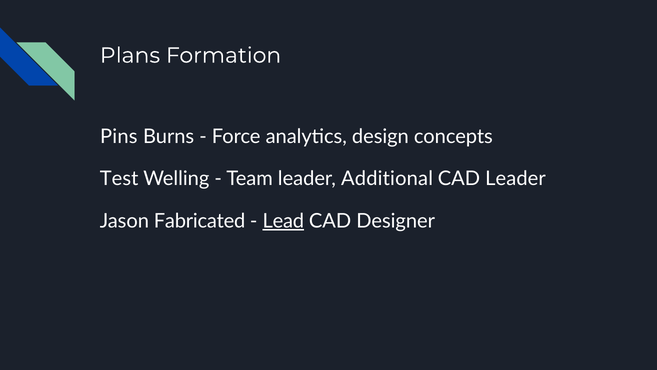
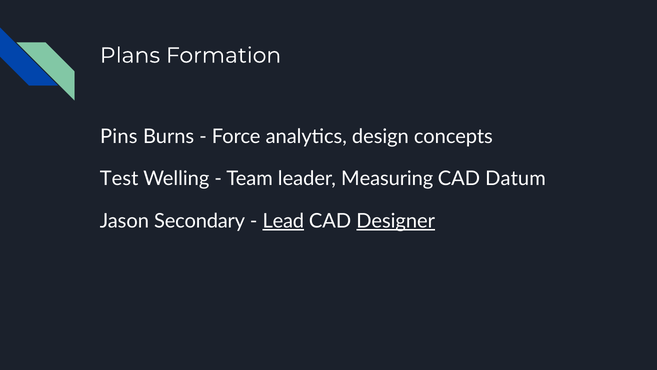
Additional: Additional -> Measuring (387, 179)
CAD Leader: Leader -> Datum (515, 179)
Fabricated: Fabricated -> Secondary (200, 221)
Designer underline: none -> present (396, 221)
